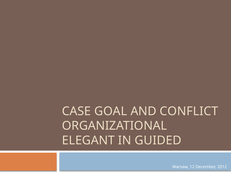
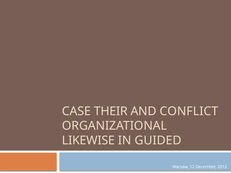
GOAL: GOAL -> THEIR (111, 111)
ELEGANT: ELEGANT -> LIKEWISE (88, 141)
